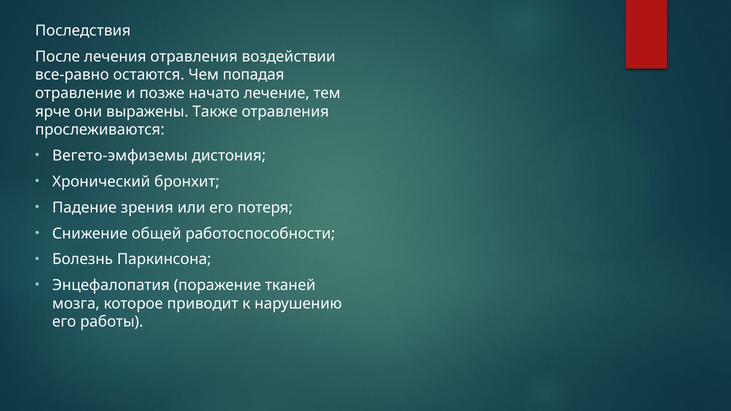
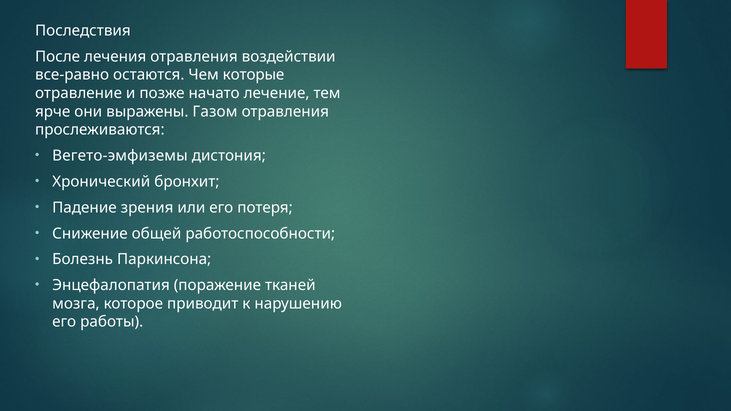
попадая: попадая -> которые (254, 75)
Также: Также -> Газом (215, 112)
